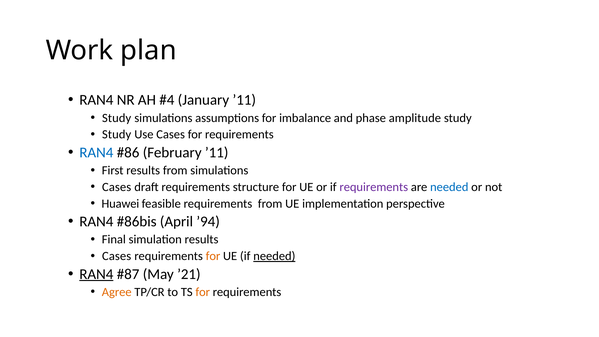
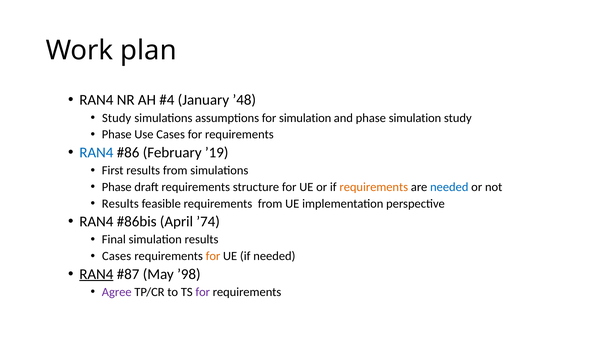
January ’11: ’11 -> ’48 (244, 100)
for imbalance: imbalance -> simulation (305, 118)
phase amplitude: amplitude -> simulation (415, 118)
Study: Study -> Phase (117, 135)
February ’11: ’11 -> ’19 (217, 152)
Cases: Cases -> Phase (117, 187)
requirements colour: purple -> orange (374, 187)
Huawei: Huawei -> Results (120, 204)
’94: ’94 -> ’74 (208, 222)
needed underline: present -> none (274, 256)
’21: ’21 -> ’98 (189, 274)
Agree colour: orange -> purple (117, 292)
for colour: orange -> purple (203, 292)
